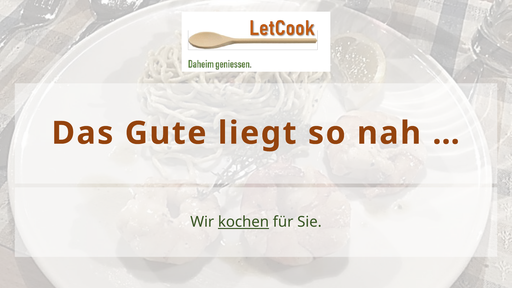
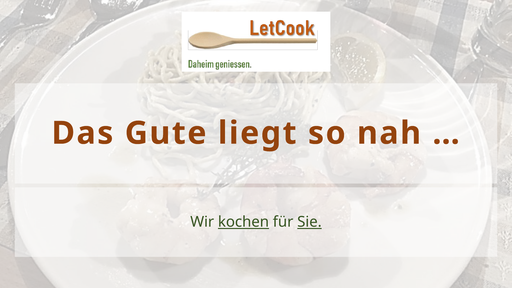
Sie underline: none -> present (309, 222)
